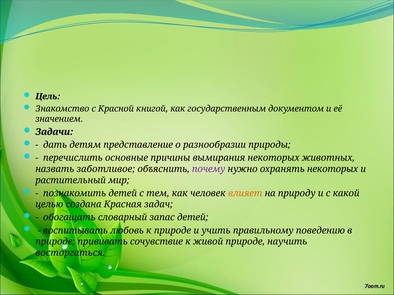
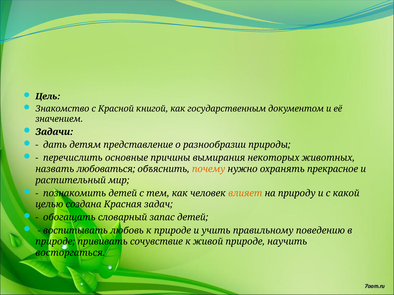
заботливое: заботливое -> любоваться (106, 169)
почему colour: purple -> orange (209, 169)
охранять некоторых: некоторых -> прекрасное (333, 169)
